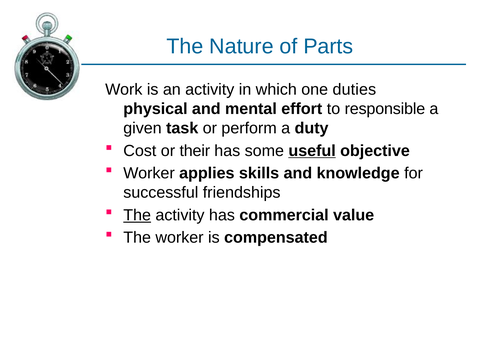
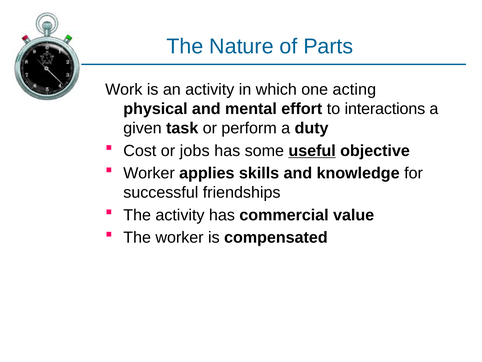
duties: duties -> acting (354, 90)
responsible: responsible -> interactions (385, 109)
their: their -> jobs (195, 151)
The underline: present -> none (137, 215)
